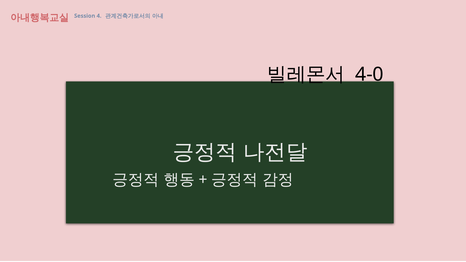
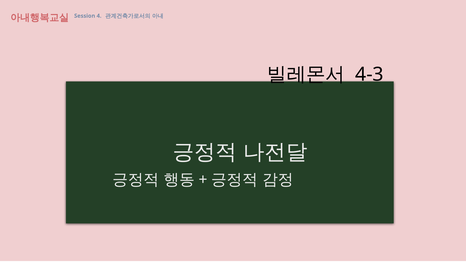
4-0: 4-0 -> 4-3 (370, 74)
